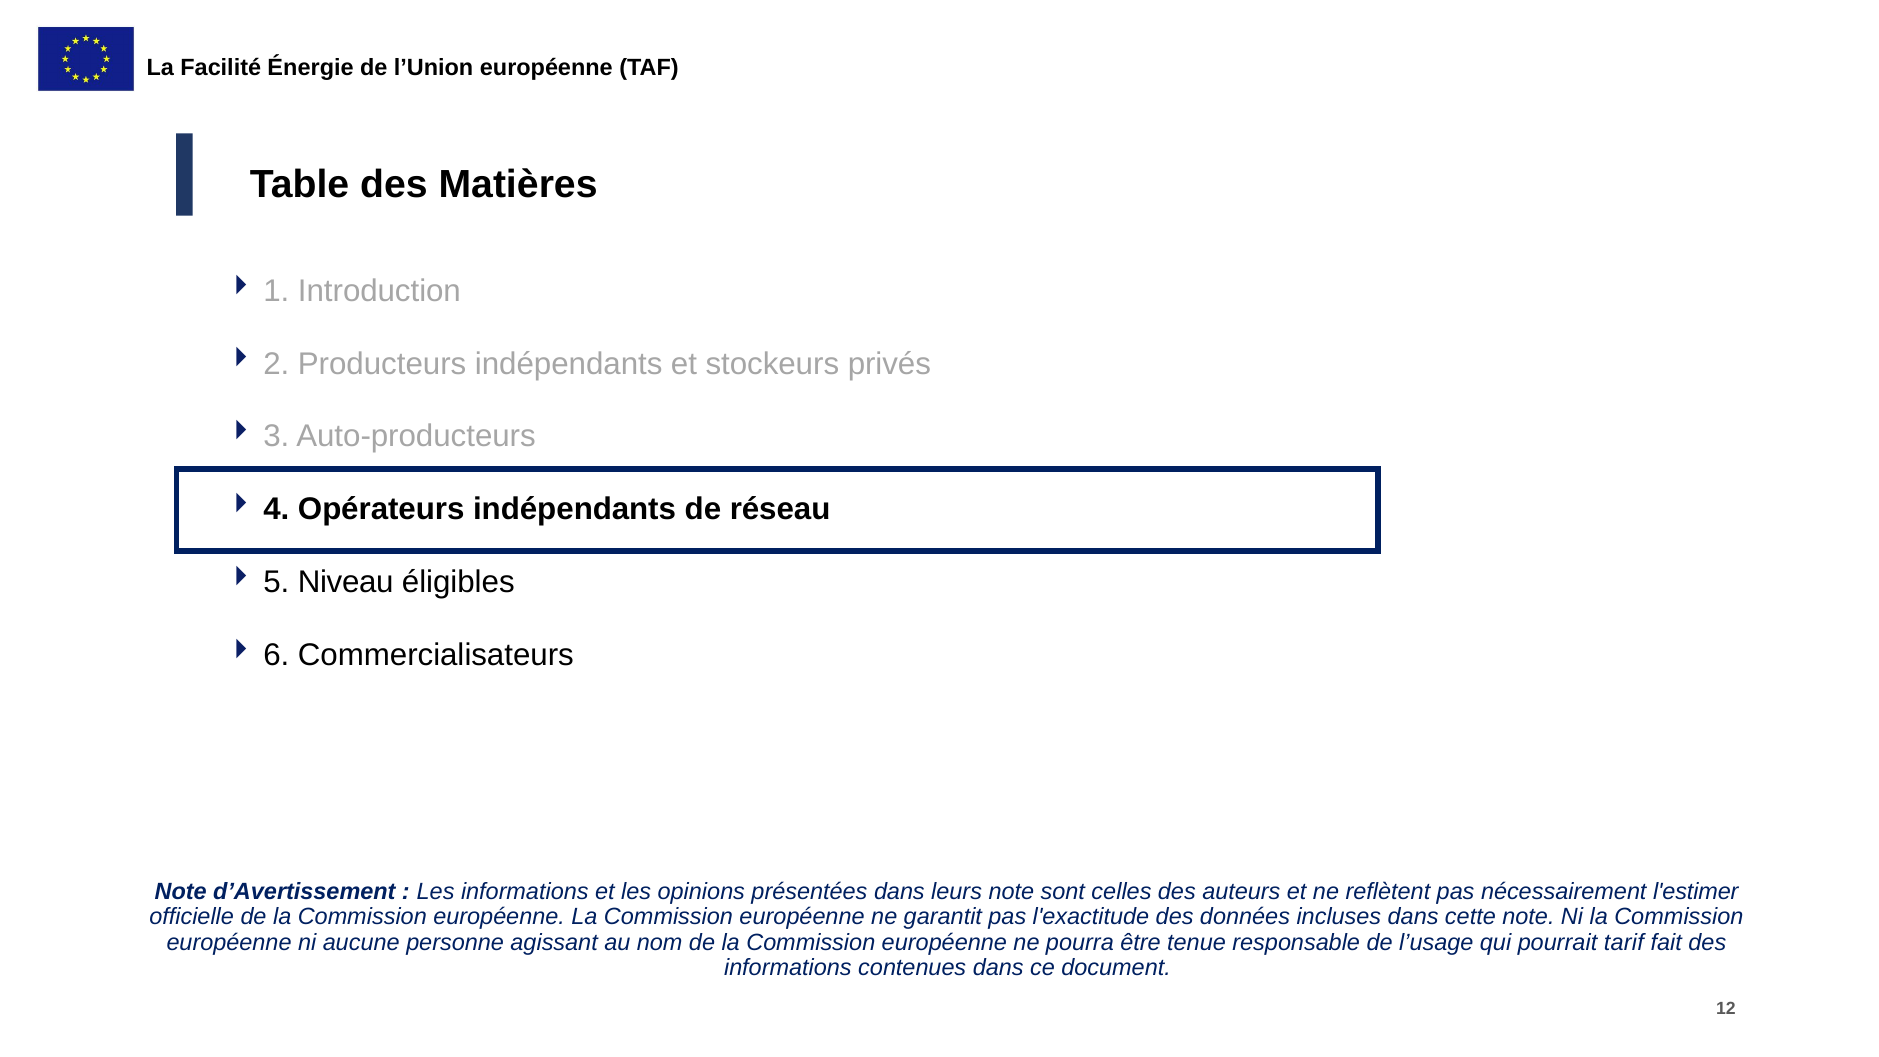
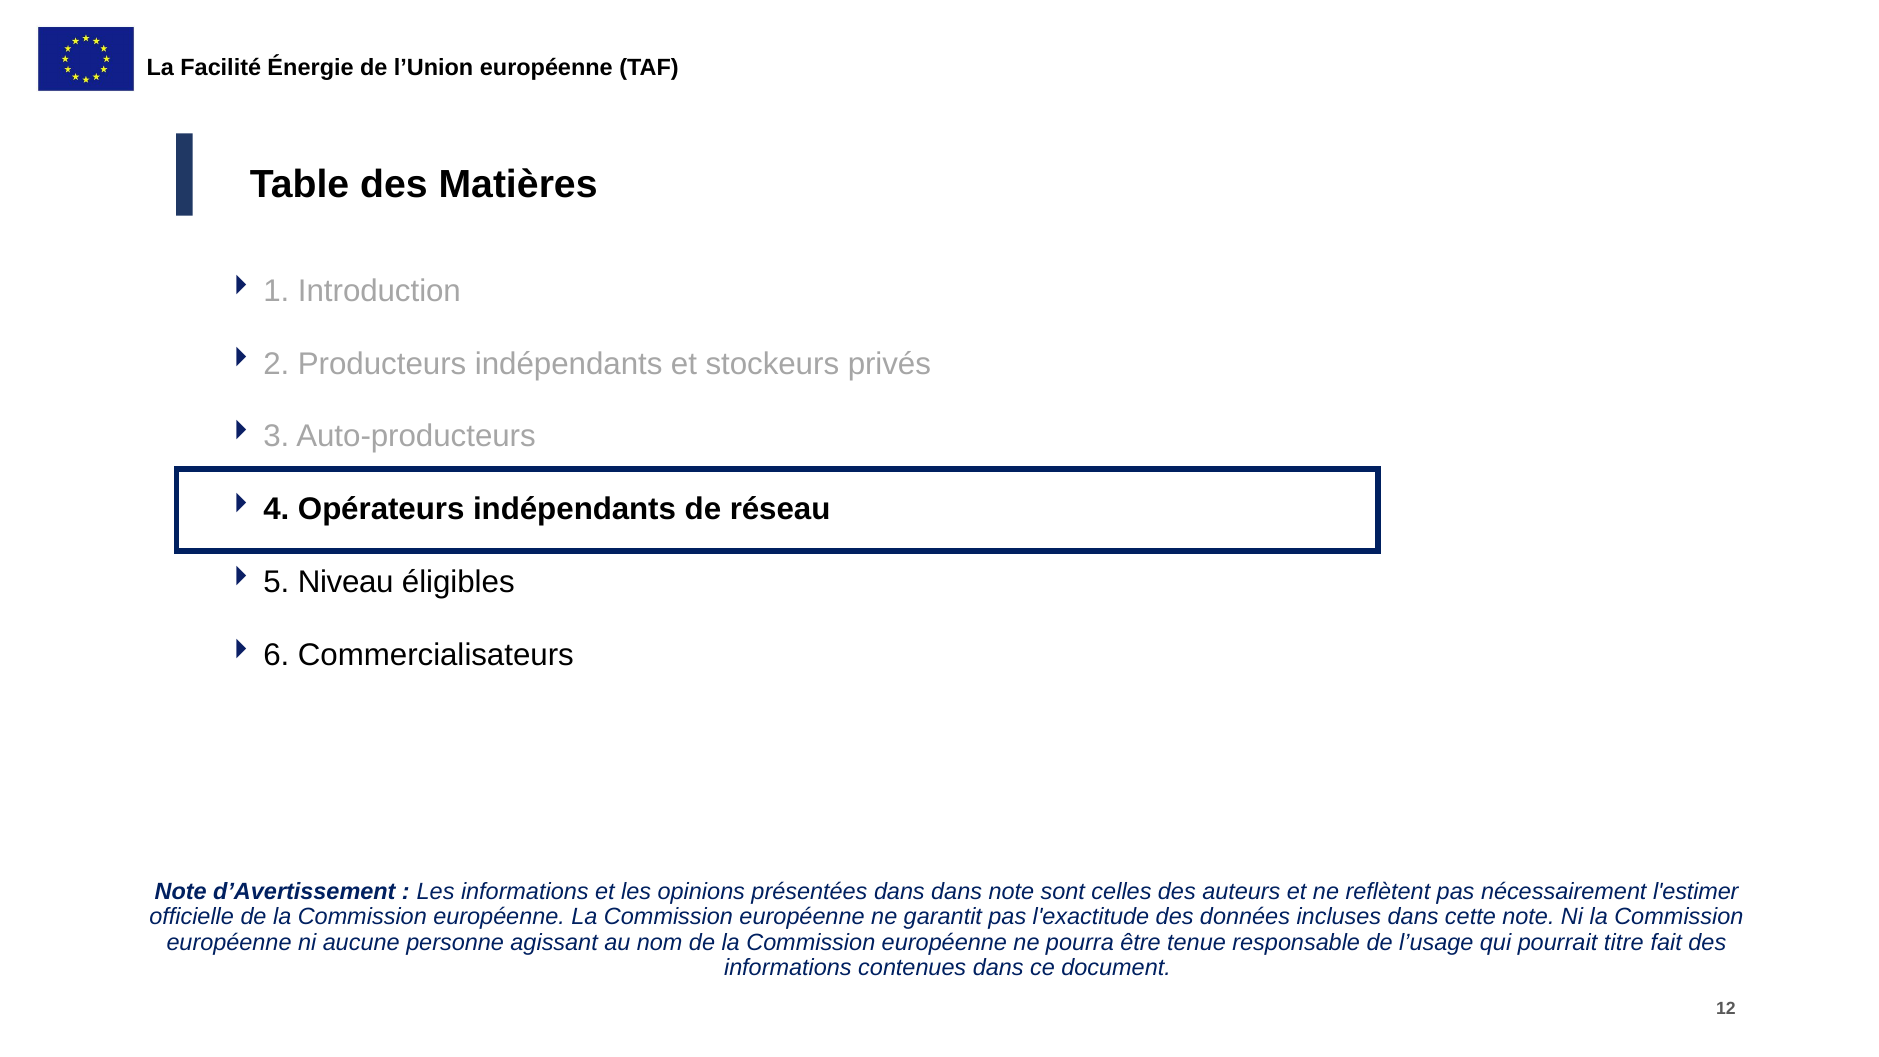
dans leurs: leurs -> dans (957, 892)
tarif: tarif -> titre (1624, 942)
